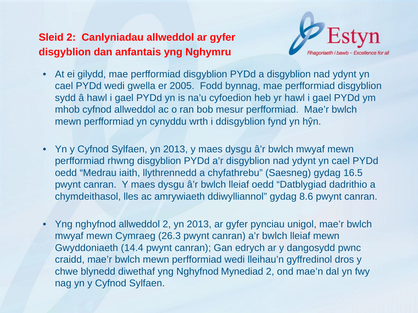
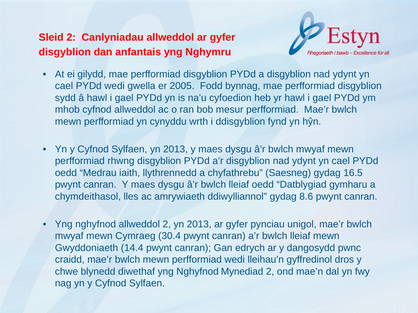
dadrithio: dadrithio -> gymharu (348, 185)
26.3: 26.3 -> 30.4 (169, 236)
